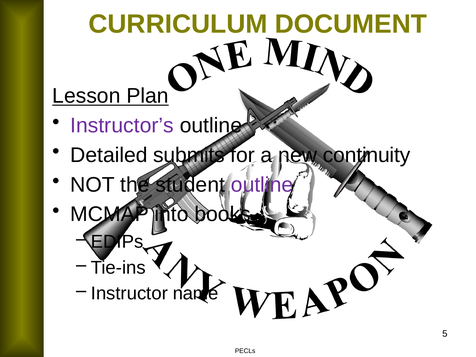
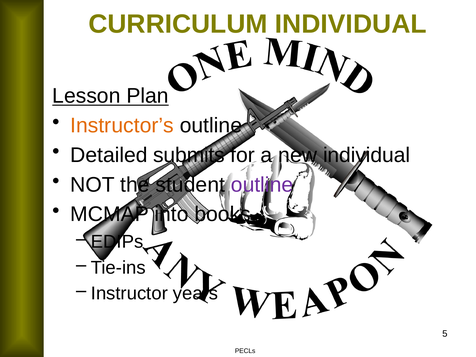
CURRICULUM DOCUMENT: DOCUMENT -> INDIVIDUAL (351, 24)
Instructor’s colour: purple -> orange (122, 125)
new continuity: continuity -> individual (367, 155)
name: name -> years (196, 294)
